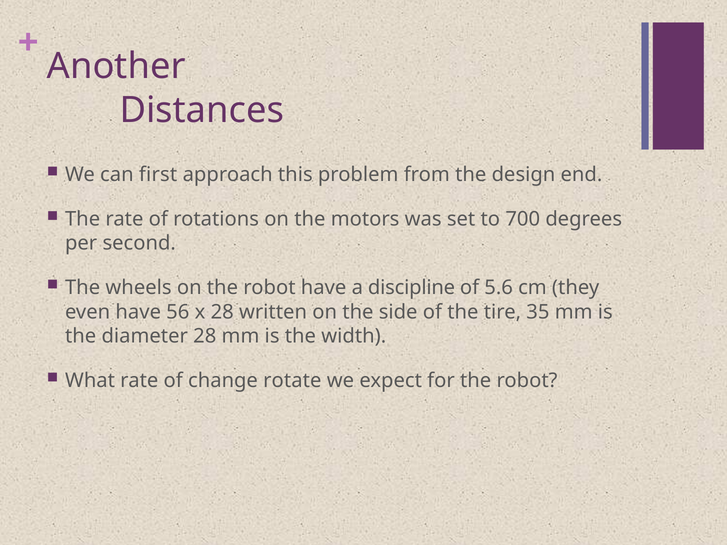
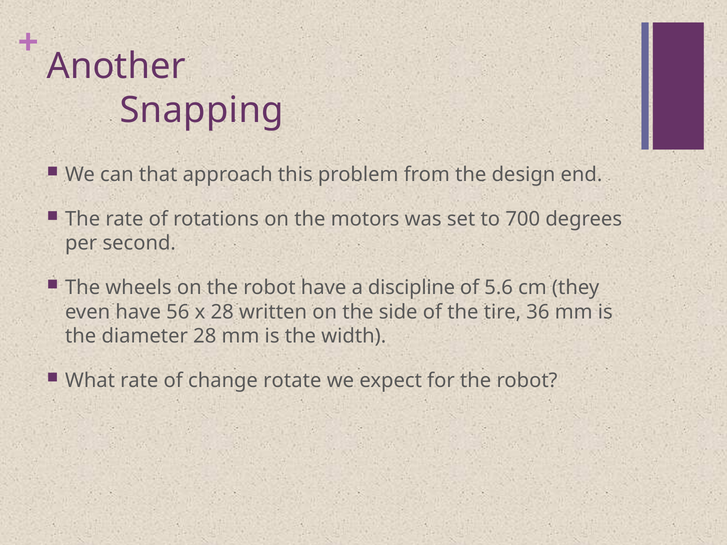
Distances: Distances -> Snapping (202, 110)
first: first -> that (158, 175)
35: 35 -> 36 (538, 312)
